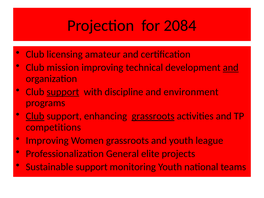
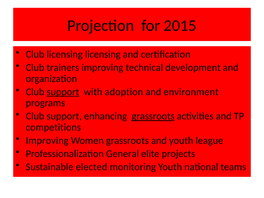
2084: 2084 -> 2015 (180, 26)
licensing amateur: amateur -> licensing (103, 54)
mission: mission -> trainers (63, 68)
and underline: present -> none (231, 68)
discipline: discipline -> adoption (124, 92)
Club underline: present -> none (35, 116)
Sustainable support: support -> elected (91, 167)
